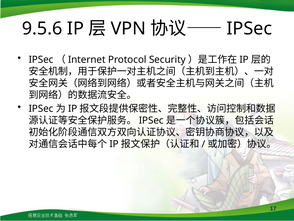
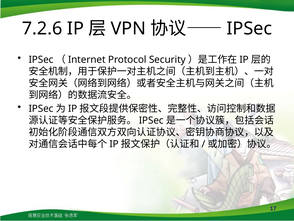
9.5.6: 9.5.6 -> 7.2.6 (42, 28)
